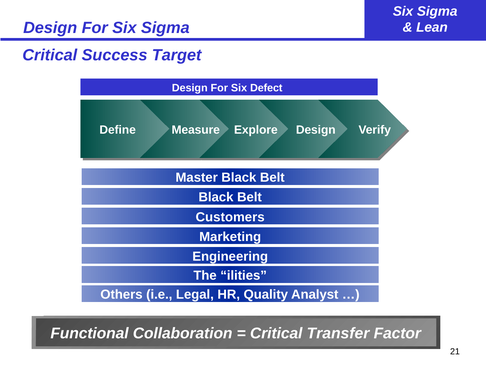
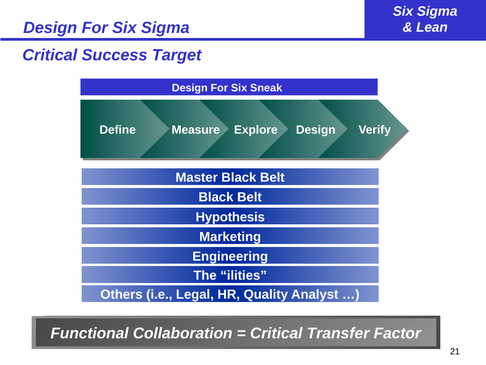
Defect: Defect -> Sneak (266, 88)
Customers: Customers -> Hypothesis (230, 217)
